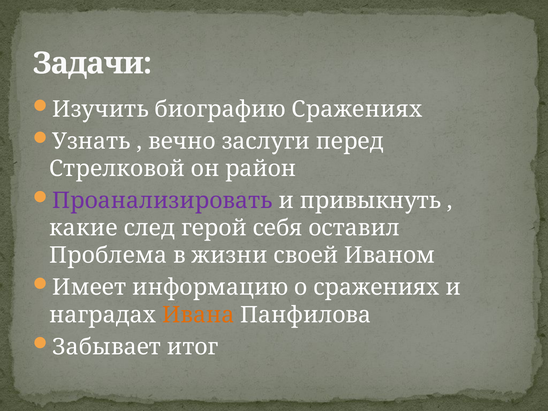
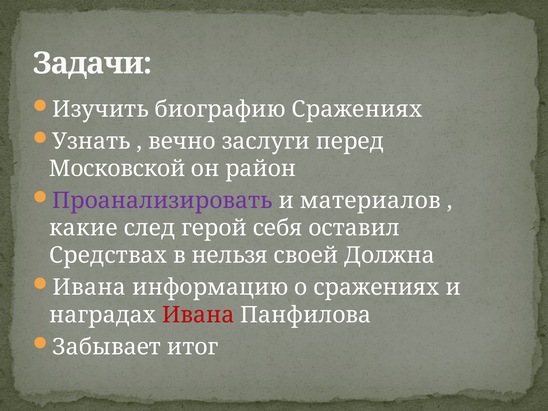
Стрелковой: Стрелковой -> Московской (117, 169)
привыкнуть: привыкнуть -> материалов (370, 201)
Проблема: Проблема -> Средствах (108, 255)
жизни: жизни -> нельзя (230, 255)
Иваном: Иваном -> Должна (389, 255)
Имеет: Имеет -> Ивана (89, 287)
Ивана colour: orange -> red (198, 315)
